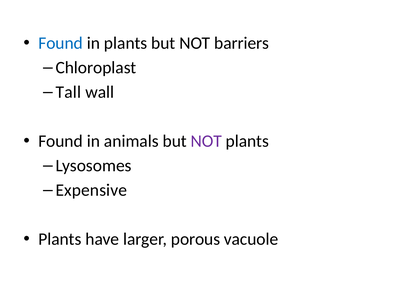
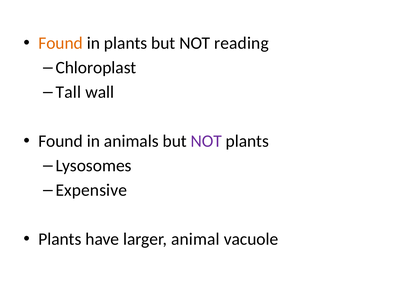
Found colour: blue -> orange (61, 43)
barriers: barriers -> reading (241, 43)
porous: porous -> animal (195, 239)
